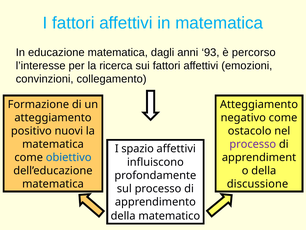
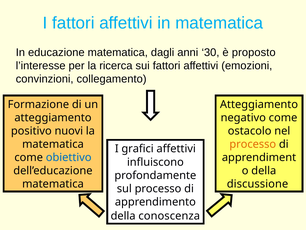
93: 93 -> 30 (210, 52)
percorso: percorso -> proposto (254, 52)
processo colour: purple -> orange (253, 144)
spazio: spazio -> grafici (138, 149)
matematico: matematico -> conoscenza (169, 216)
